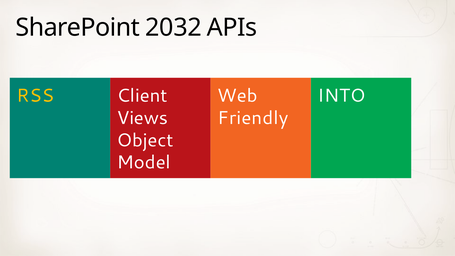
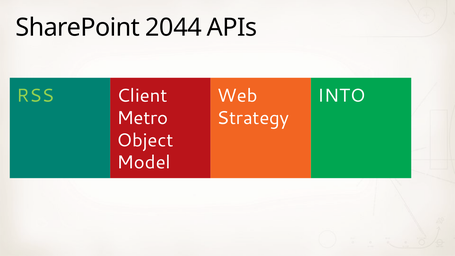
2032: 2032 -> 2044 (174, 28)
RSS colour: yellow -> light green (35, 96)
Views: Views -> Metro (142, 118)
Friendly: Friendly -> Strategy (253, 118)
